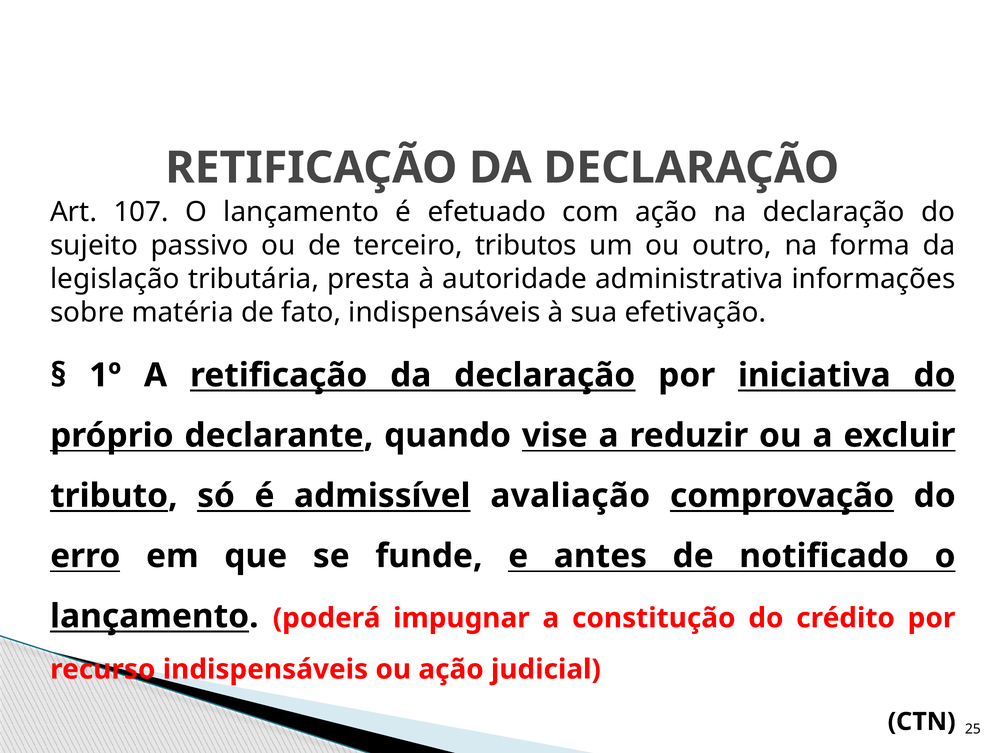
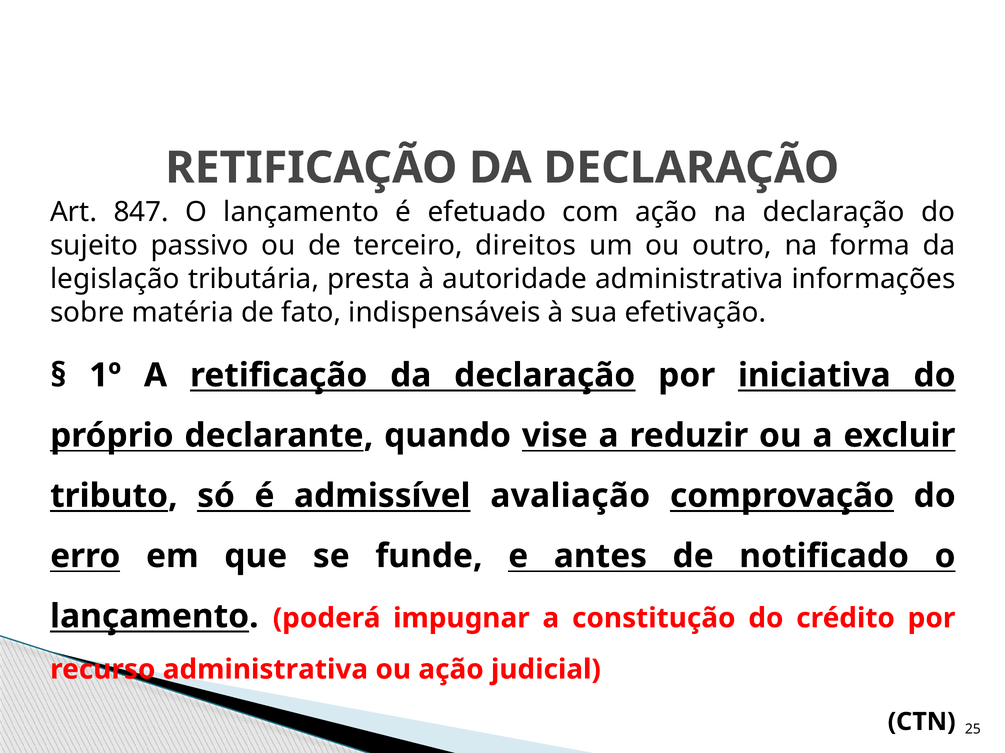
107: 107 -> 847 (141, 212)
tributos: tributos -> direitos (526, 246)
recurso indispensáveis: indispensáveis -> administrativa (265, 670)
